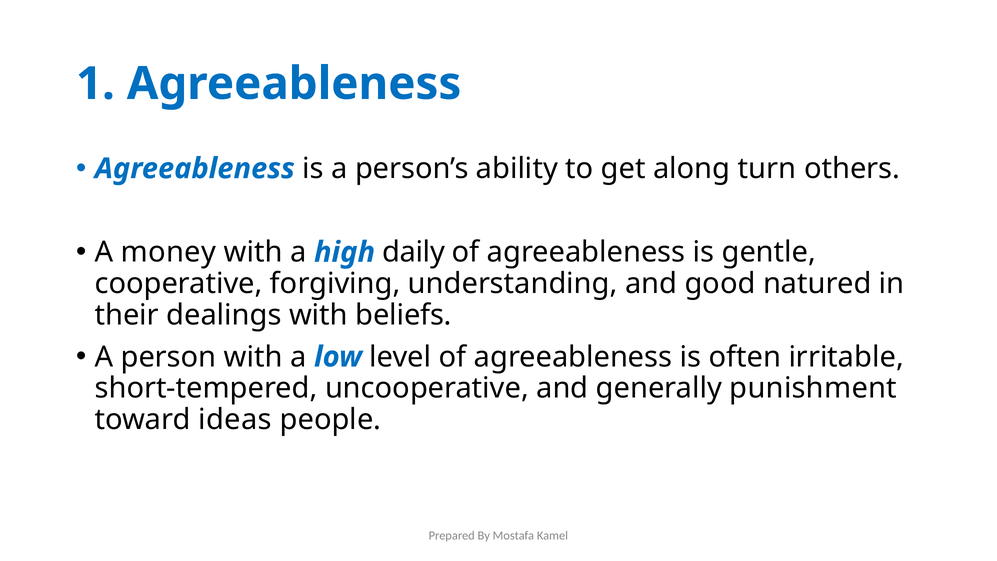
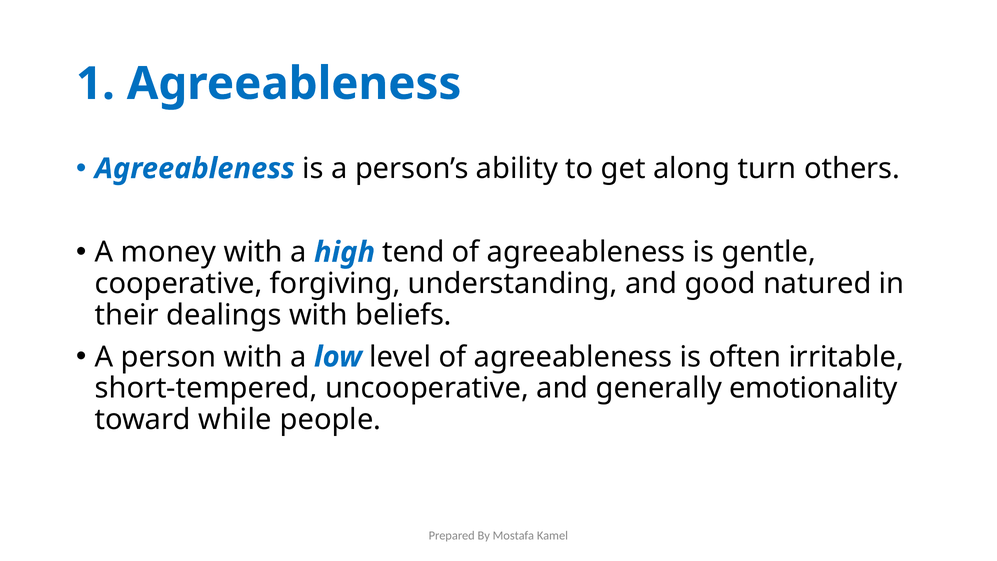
daily: daily -> tend (414, 252)
punishment: punishment -> emotionality (813, 388)
ideas: ideas -> while (235, 420)
